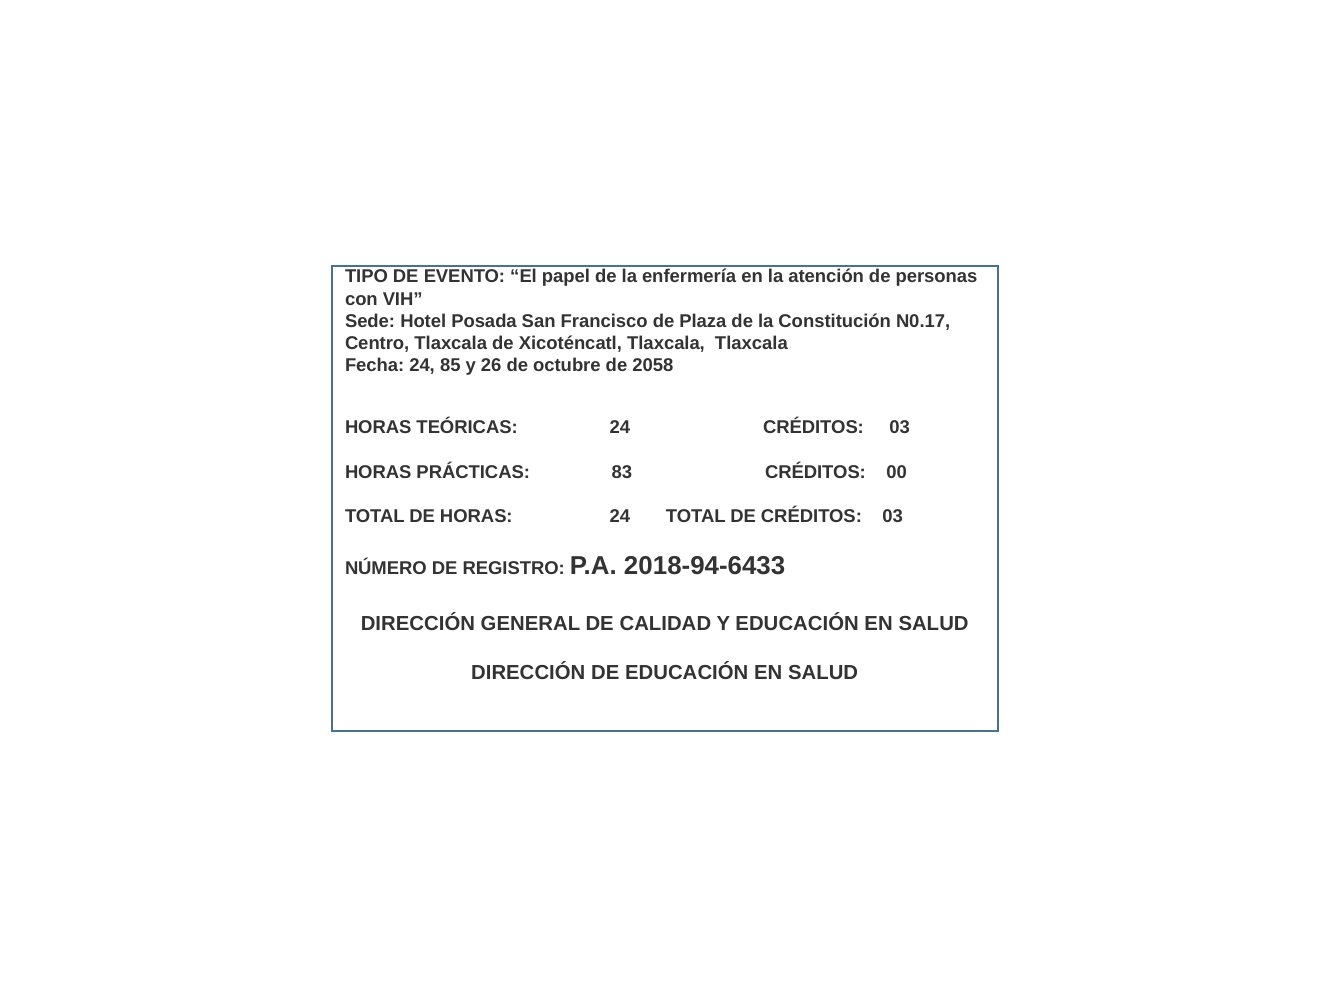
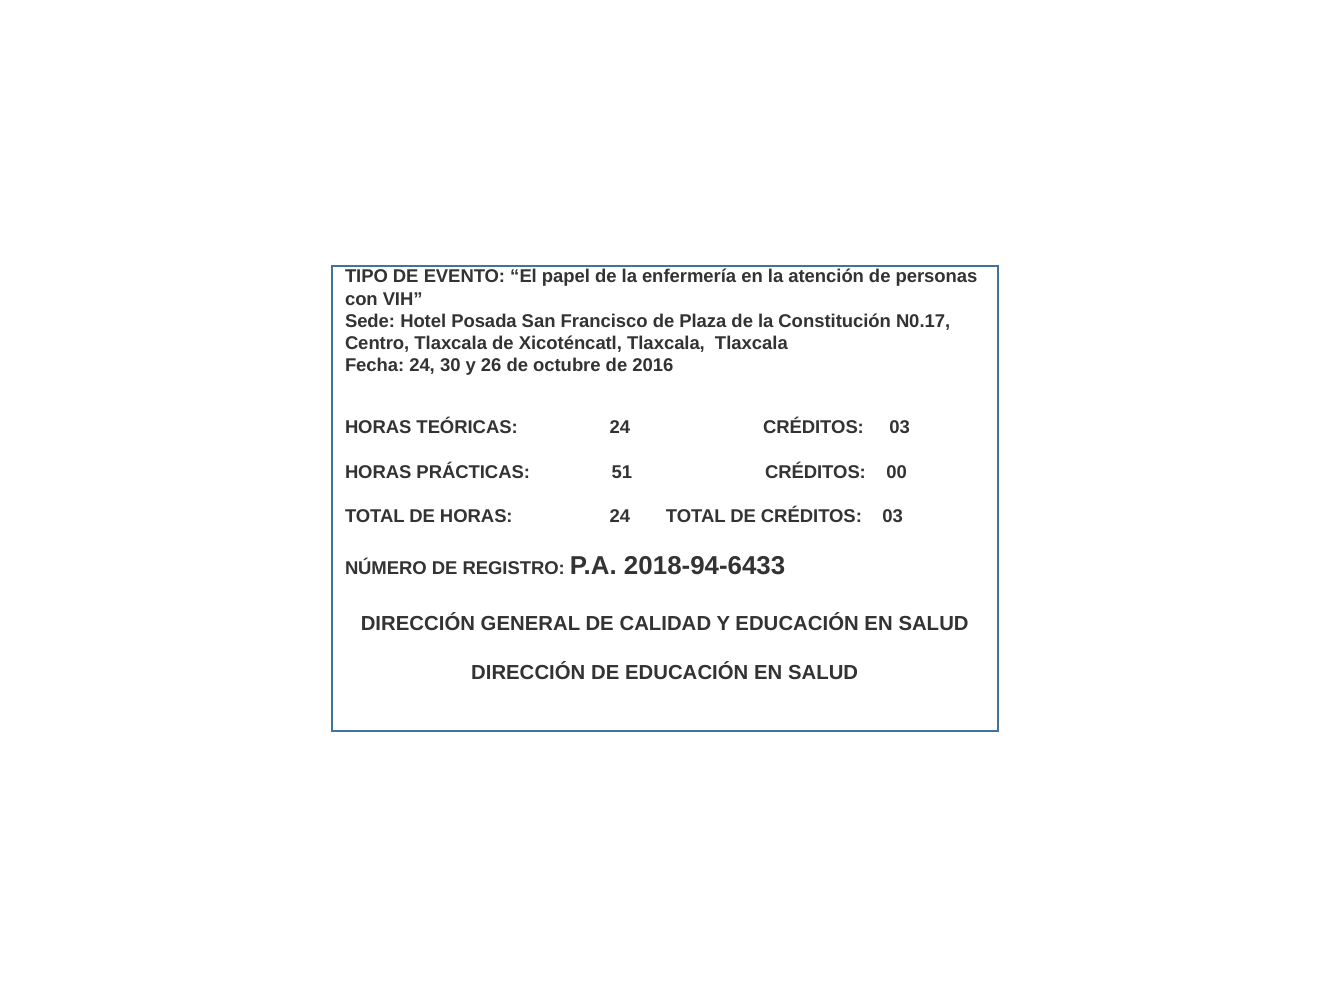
85: 85 -> 30 (450, 366)
2058: 2058 -> 2016 (653, 366)
83: 83 -> 51 (622, 472)
